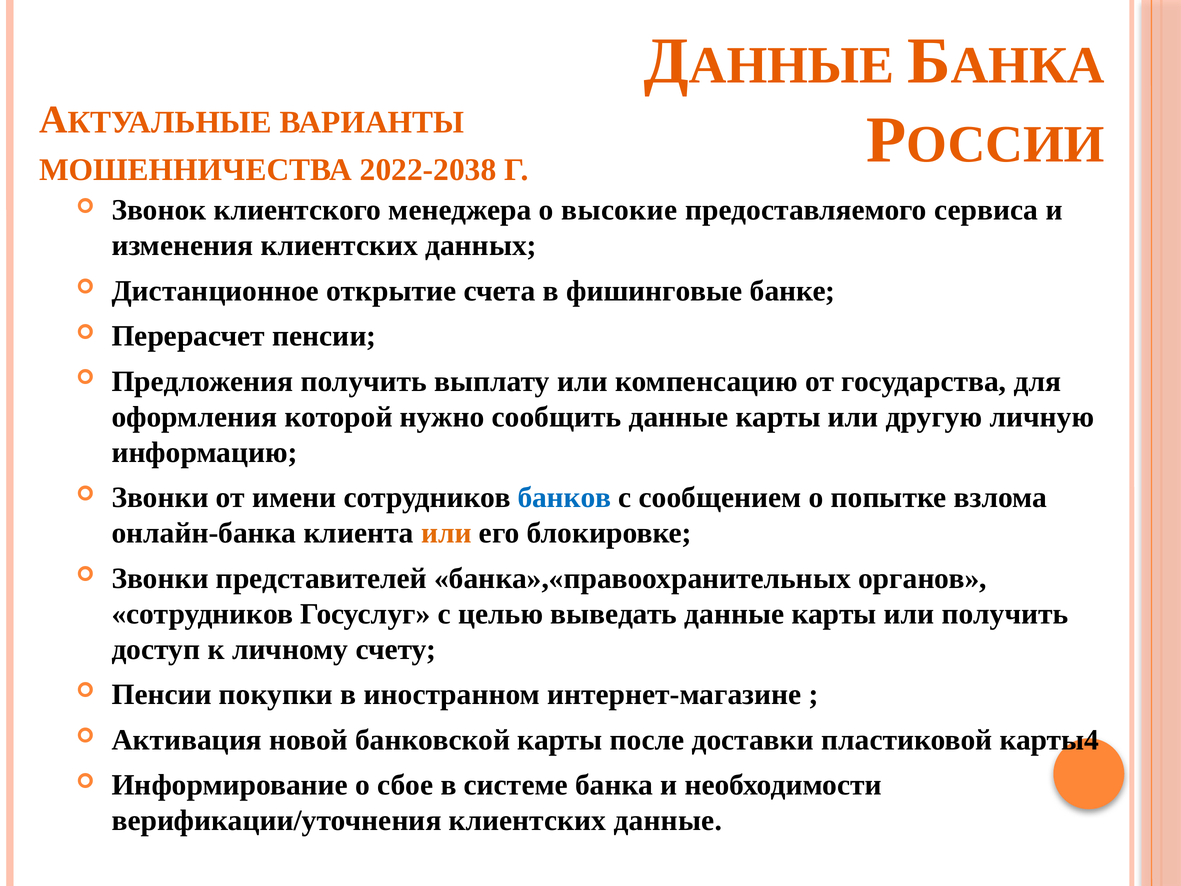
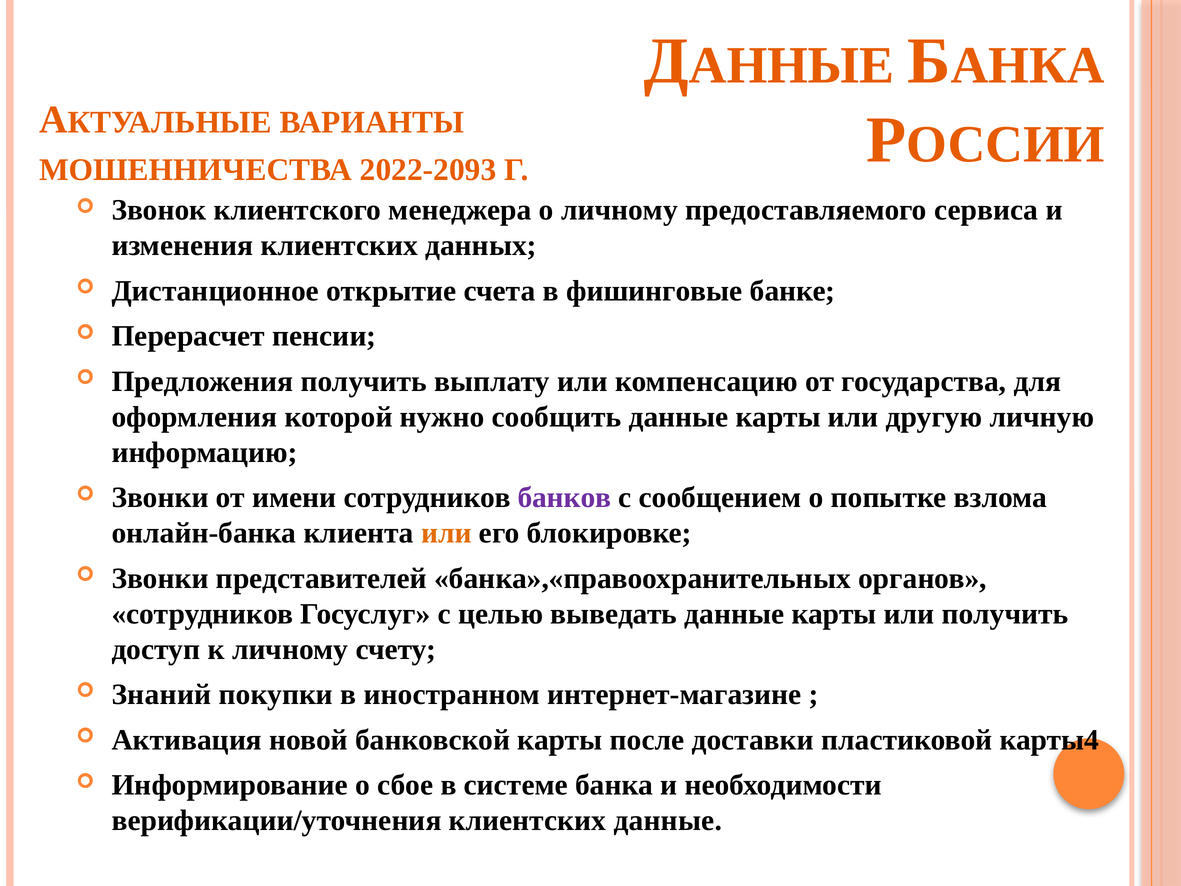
2022-2038: 2022-2038 -> 2022-2093 (428, 170)
о высокие: высокие -> личному (619, 210)
банков colour: blue -> purple (564, 498)
Пенсии: Пенсии -> Знаний (161, 694)
